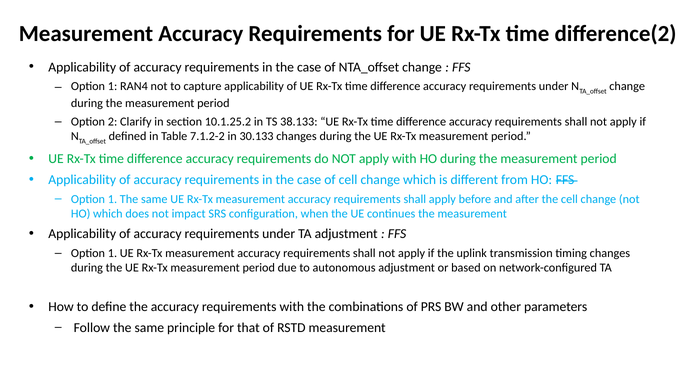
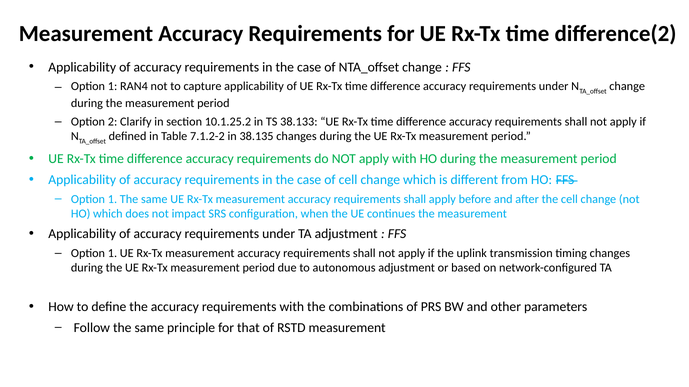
30.133: 30.133 -> 38.135 (257, 137)
